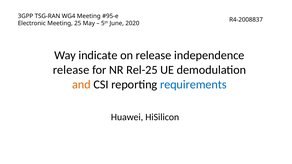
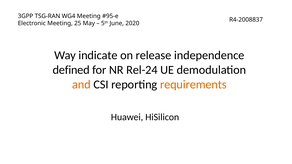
release: release -> defined (71, 70)
Rel-25: Rel-25 -> Rel-24 (142, 70)
requirements colour: blue -> orange (193, 85)
